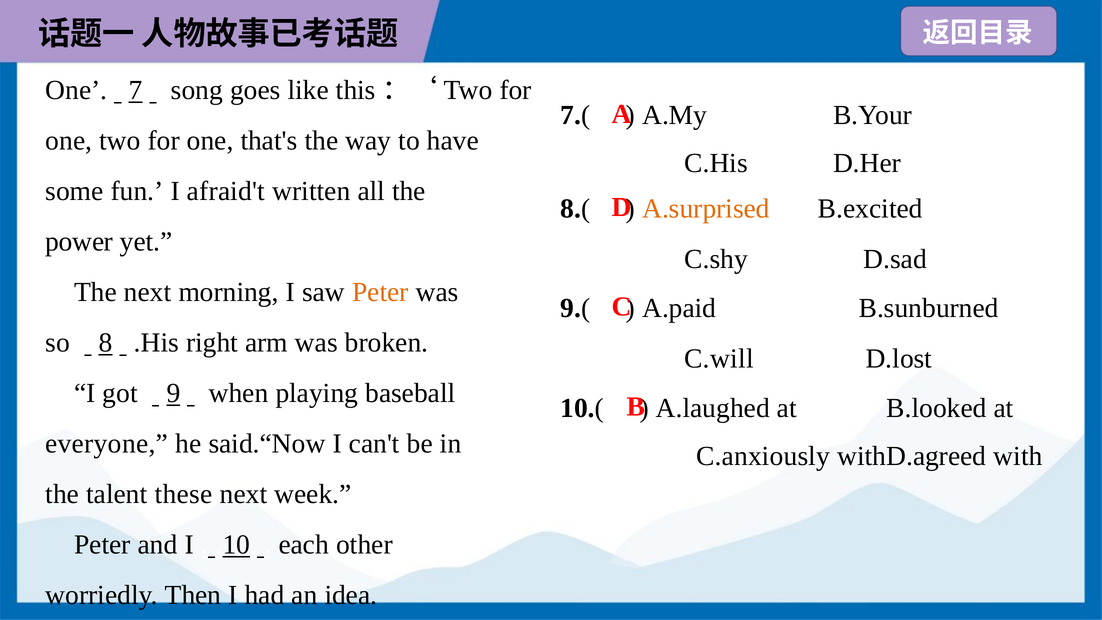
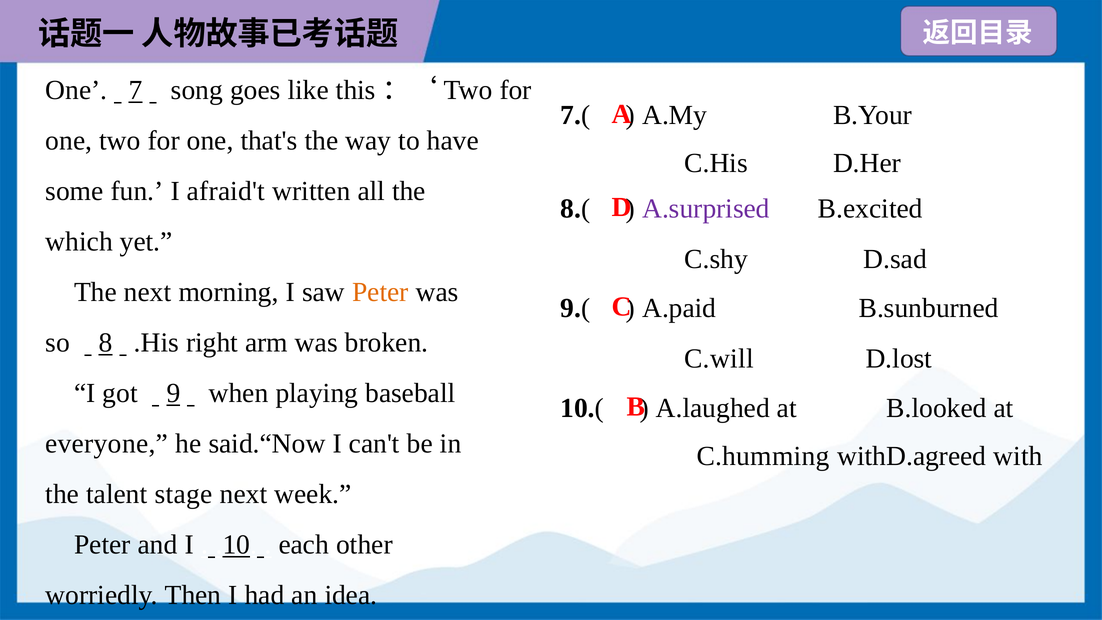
A.surprised colour: orange -> purple (706, 208)
power: power -> which (79, 242)
C.anxiously: C.anxiously -> C.humming (763, 456)
these: these -> stage (183, 494)
